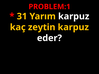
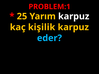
31: 31 -> 25 (22, 16)
zeytin: zeytin -> kişilik (42, 27)
eder colour: white -> light blue (49, 38)
